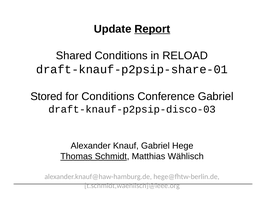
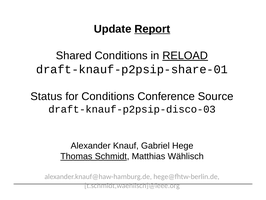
RELOAD underline: none -> present (185, 55)
Stored: Stored -> Status (46, 96)
Conference Gabriel: Gabriel -> Source (216, 96)
